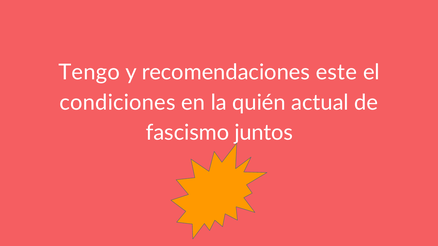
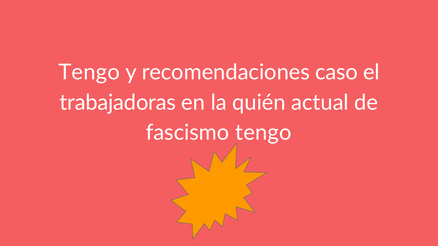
este: este -> caso (337, 72)
condiciones: condiciones -> trabajadoras (118, 103)
juntos: juntos -> tengo (263, 133)
